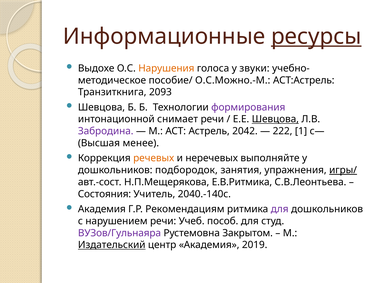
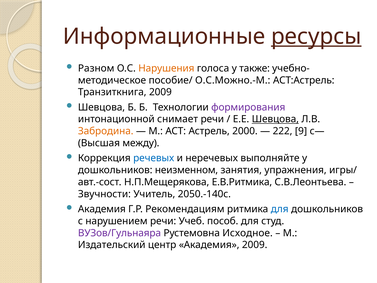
Выдохе: Выдохе -> Разном (96, 68)
звуки: звуки -> также (255, 68)
Транзиткнига 2093: 2093 -> 2009 (160, 92)
Забродина colour: purple -> orange (106, 131)
2042: 2042 -> 2000 (245, 131)
1: 1 -> 9 (301, 131)
менее: менее -> между (141, 143)
речевых colour: orange -> blue (154, 158)
подбородок: подбородок -> неизменном (187, 170)
игры/ underline: present -> none (343, 170)
Состояния: Состояния -> Звучности (104, 194)
2040.-140с: 2040.-140с -> 2050.-140с (204, 194)
для colour: purple -> blue (280, 209)
Закрытом: Закрытом -> Исходное (248, 233)
Издательский underline: present -> none (112, 245)
Академия 2019: 2019 -> 2009 (255, 245)
